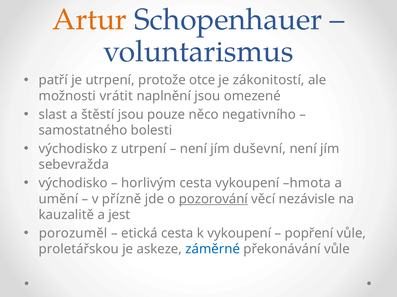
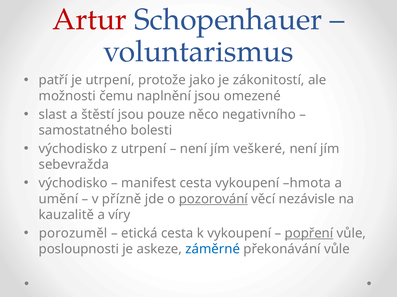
Artur colour: orange -> red (90, 20)
otce: otce -> jako (202, 80)
vrátit: vrátit -> čemu (116, 96)
duševní: duševní -> veškeré (260, 149)
horlivým: horlivým -> manifest (149, 184)
jest: jest -> víry (119, 215)
popření underline: none -> present (309, 234)
proletářskou: proletářskou -> posloupnosti (79, 250)
